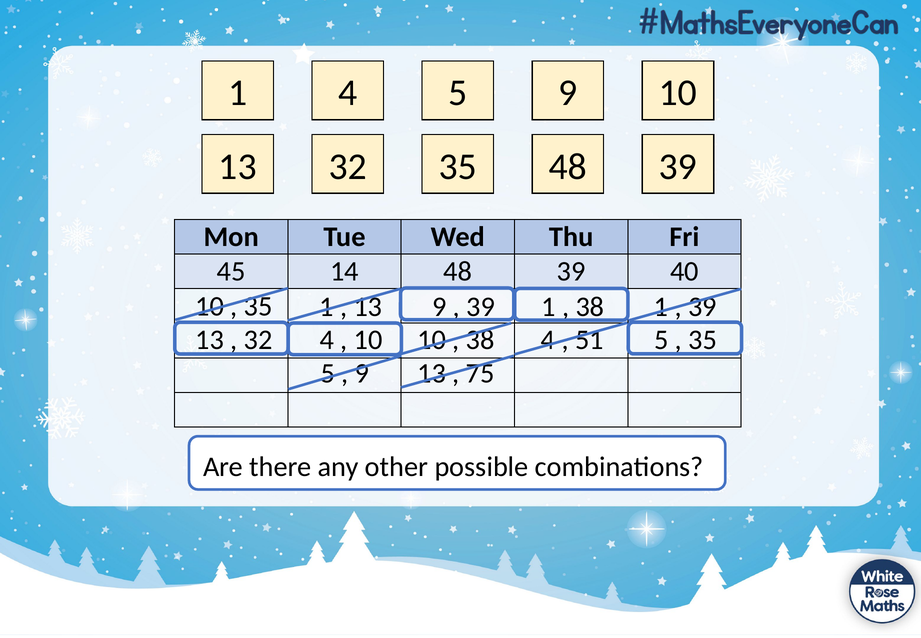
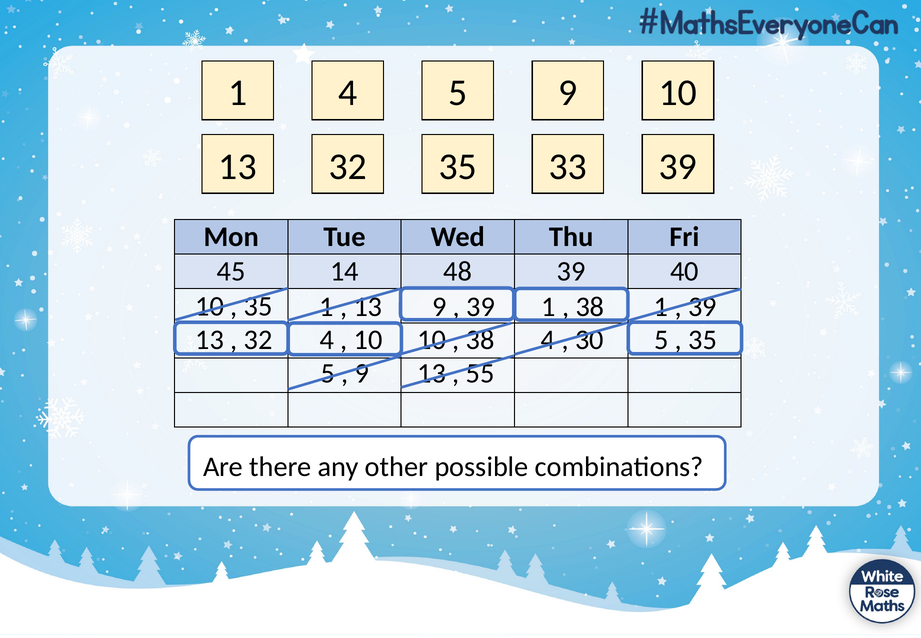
35 48: 48 -> 33 (568, 166)
51: 51 -> 30 (589, 340)
75: 75 -> 55 (480, 373)
